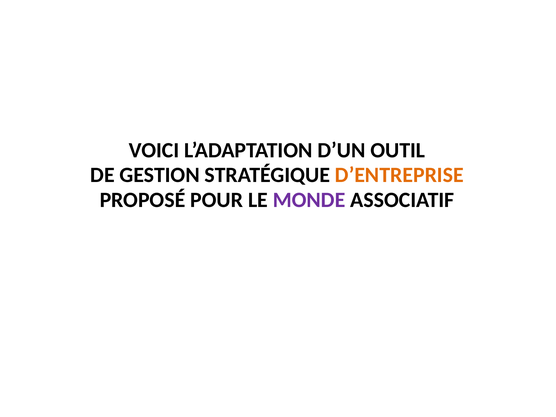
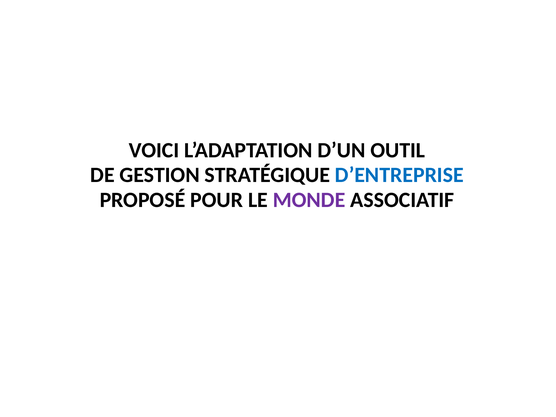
D’ENTREPRISE colour: orange -> blue (399, 175)
